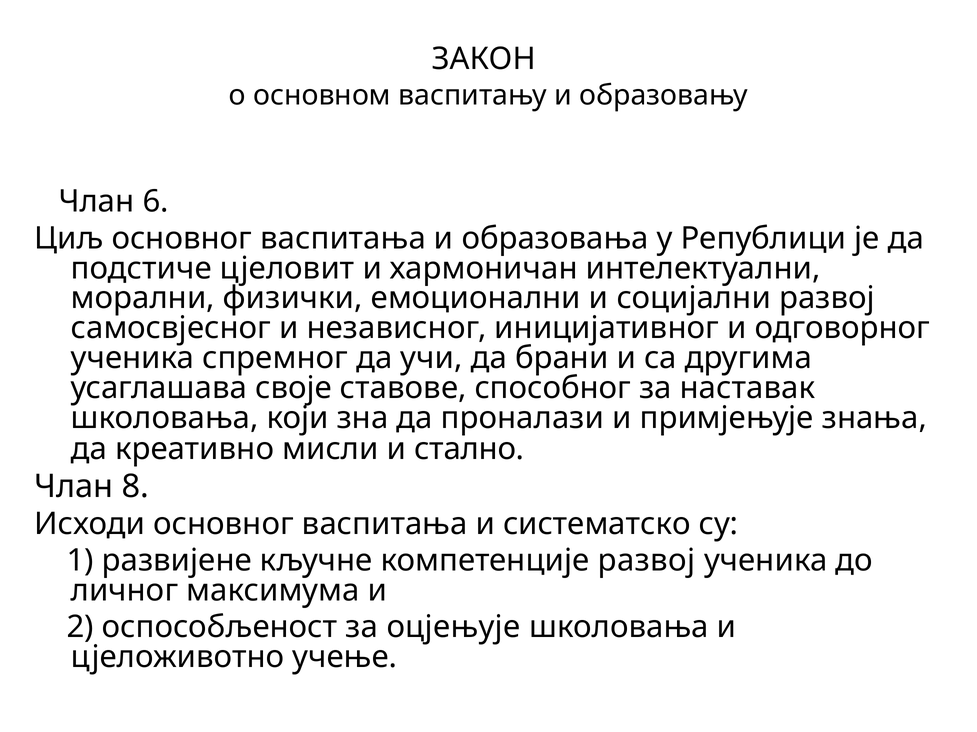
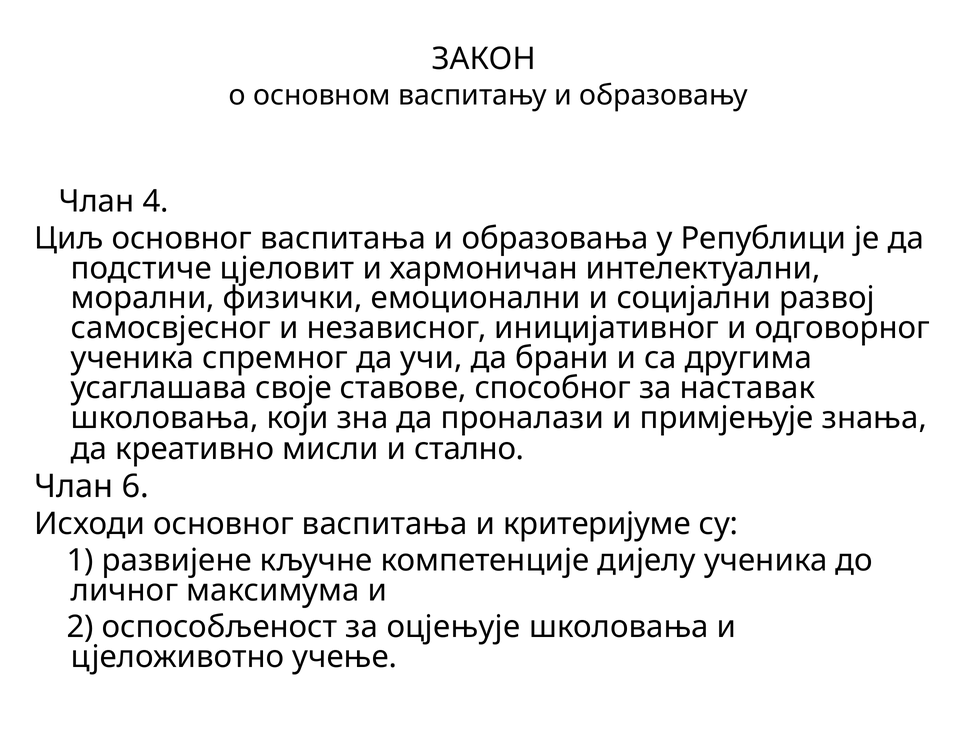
6: 6 -> 4 (156, 202)
8: 8 -> 6 (135, 487)
систематско: систематско -> критеријуме (597, 524)
компетенције развој: развој -> дијелу (647, 561)
